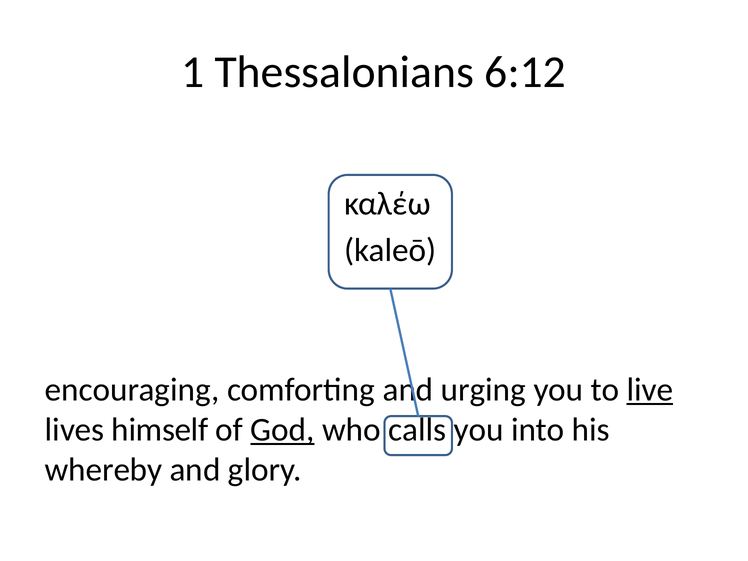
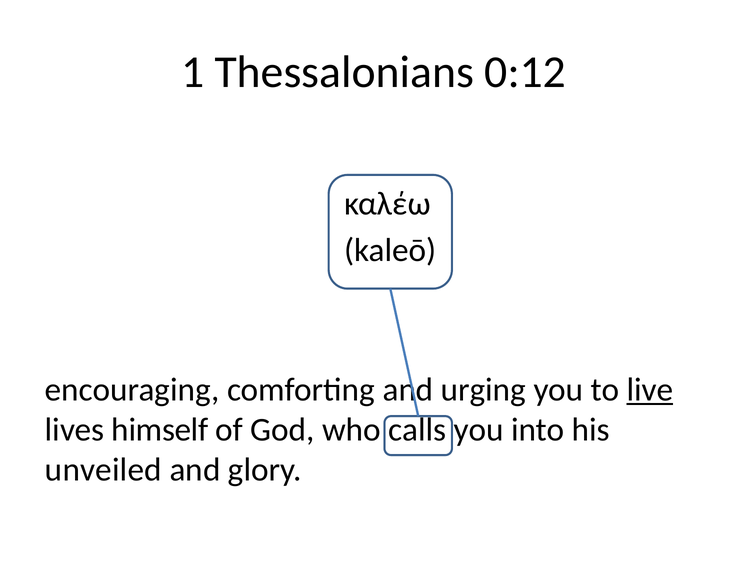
6:12: 6:12 -> 0:12 (525, 72)
God underline: present -> none (282, 430)
whereby: whereby -> unveiled (103, 470)
